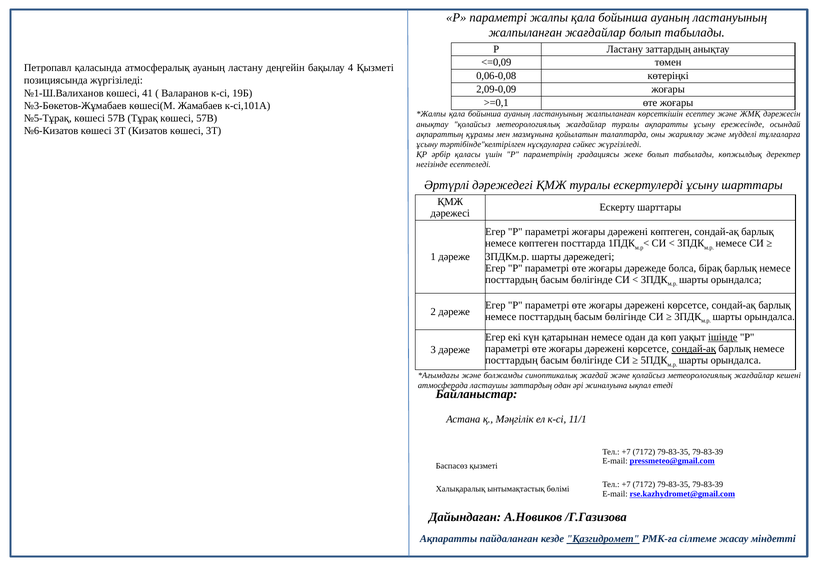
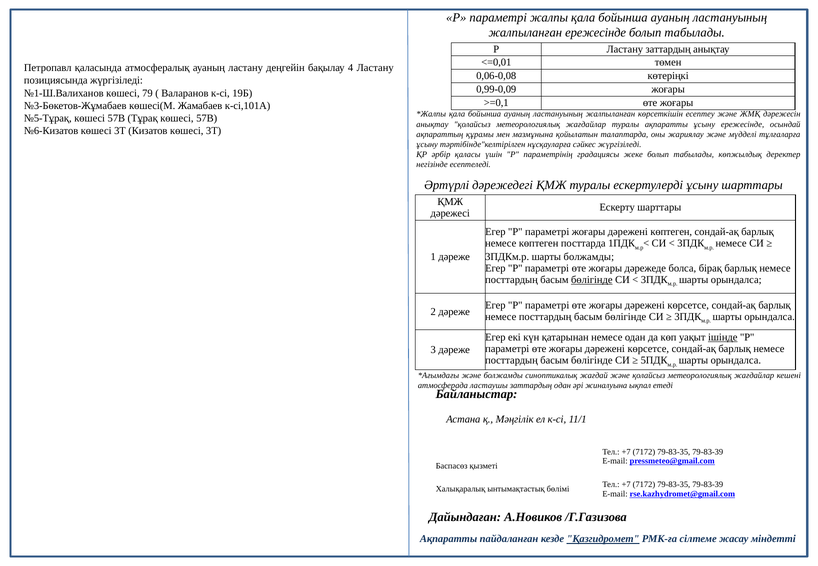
жалпыланған жағдайлар: жағдайлар -> ережесінде (596, 33)
<=0,09: <=0,09 -> <=0,01 (496, 62)
4 Қызметі: Қызметі -> Ластану (375, 68)
2,09-0,09: 2,09-0,09 -> 0,99-0,09 (496, 89)
41: 41 -> 79 (147, 93)
шарты дәрежедегі: дәрежедегі -> болжамды (589, 257)
бөлігінде underline: none -> present (592, 280)
сондай-ақ underline: present -> none (694, 349)
